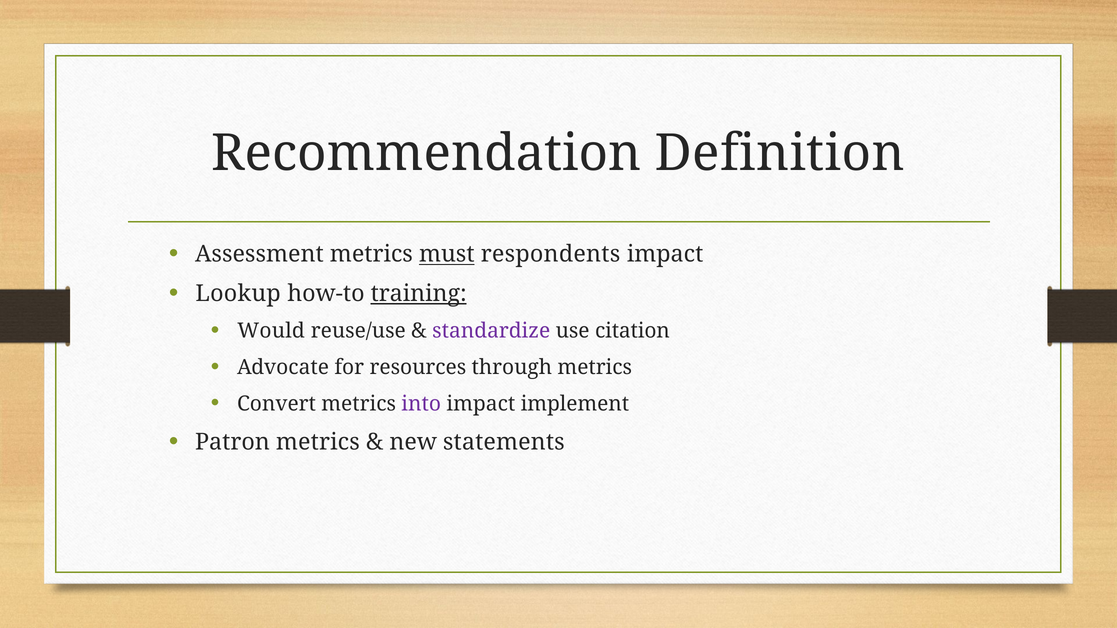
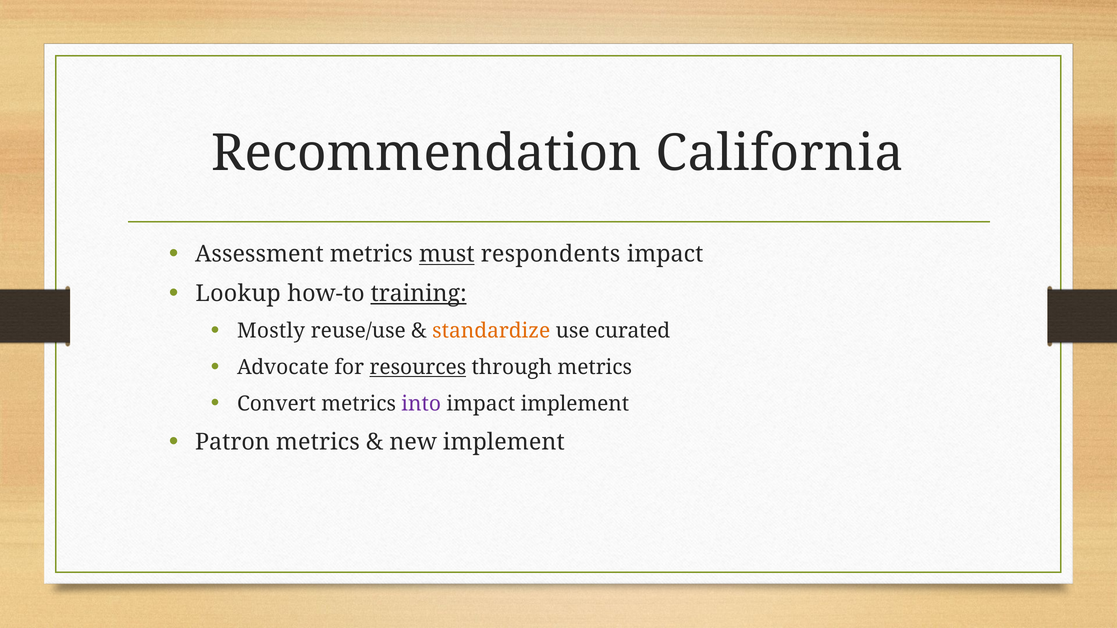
Definition: Definition -> California (780, 153)
Would: Would -> Mostly (271, 331)
standardize colour: purple -> orange (491, 331)
citation: citation -> curated (632, 331)
resources underline: none -> present (418, 368)
new statements: statements -> implement (504, 442)
